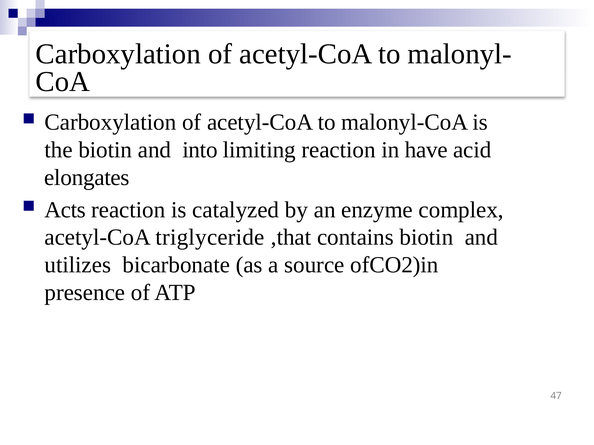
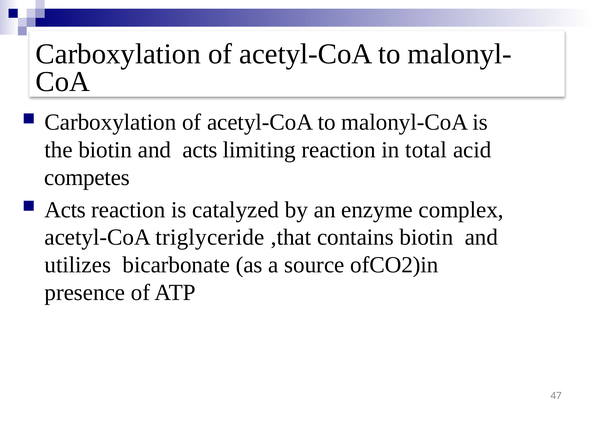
and into: into -> acts (200, 150)
have: have -> total (426, 150)
elongates: elongates -> competes (87, 178)
